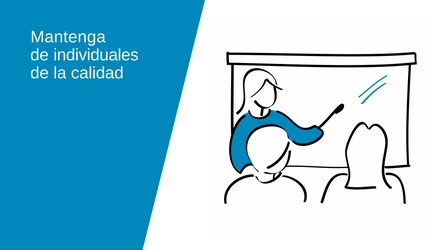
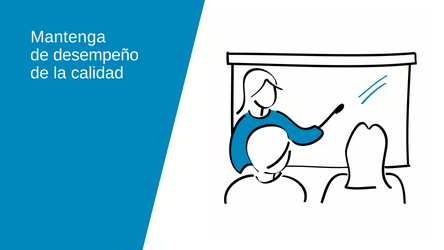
individuales: individuales -> desempeño (96, 55)
